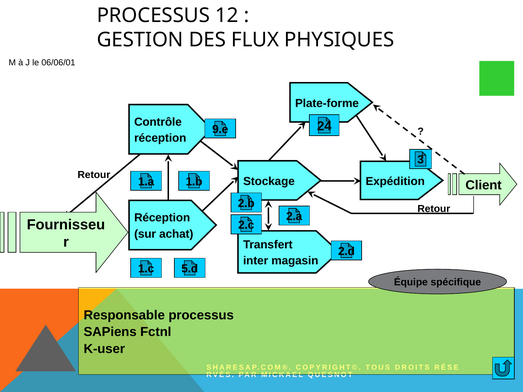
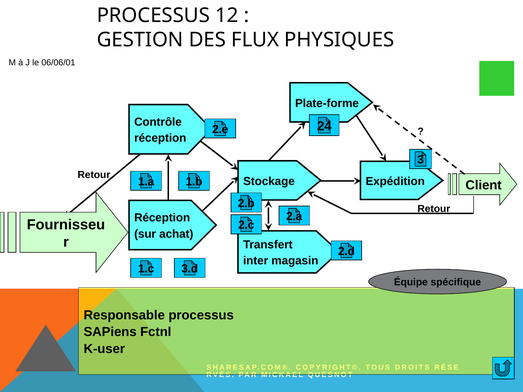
9.e: 9.e -> 2.e (220, 129)
5.d: 5.d -> 3.d (190, 269)
